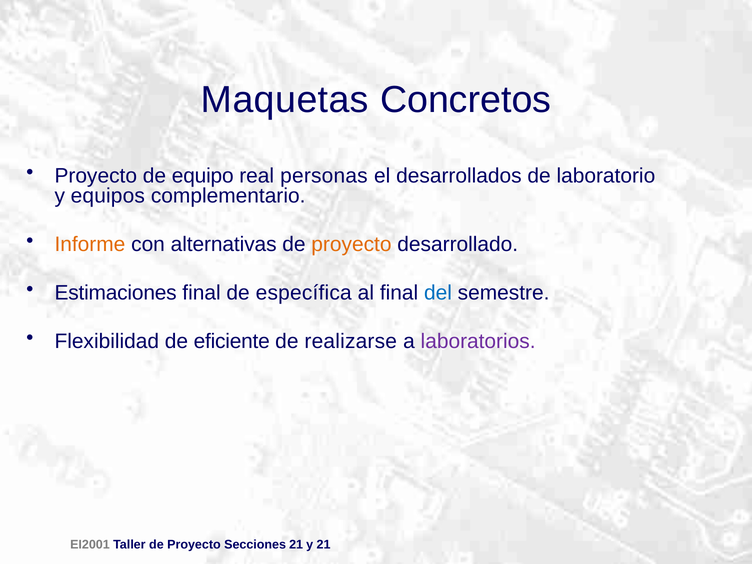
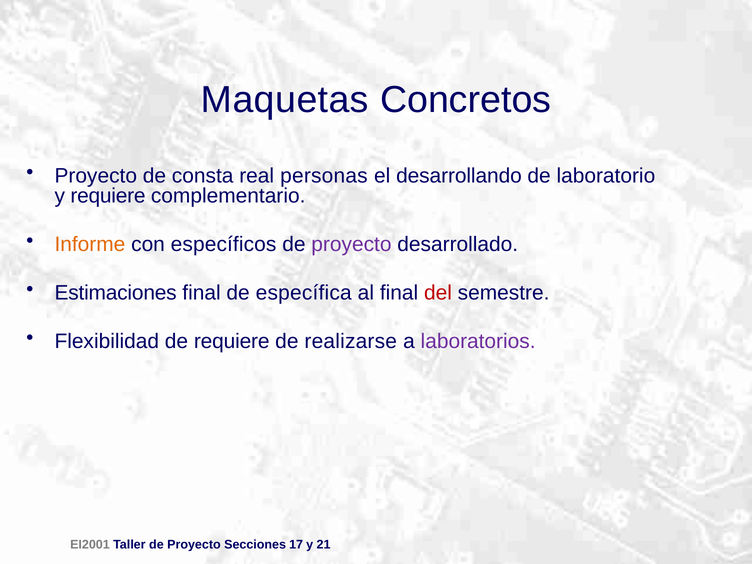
equipo: equipo -> consta (203, 176)
desarrollados: desarrollados -> desarrollando (459, 176)
y equipos: equipos -> requiere (108, 196)
alternativas: alternativas -> específicos (224, 244)
proyecto colour: orange -> purple (351, 244)
del colour: blue -> red (438, 293)
de eficiente: eficiente -> requiere (232, 341)
Secciones 21: 21 -> 17 (296, 545)
